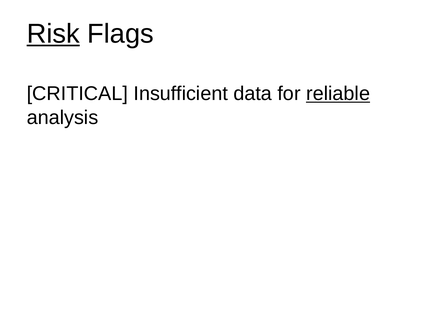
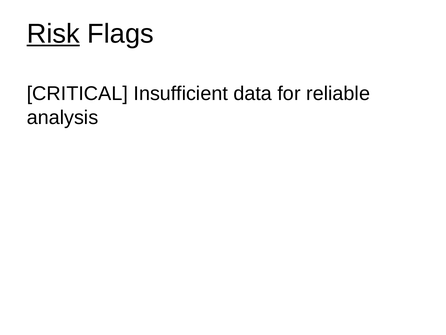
reliable underline: present -> none (338, 94)
